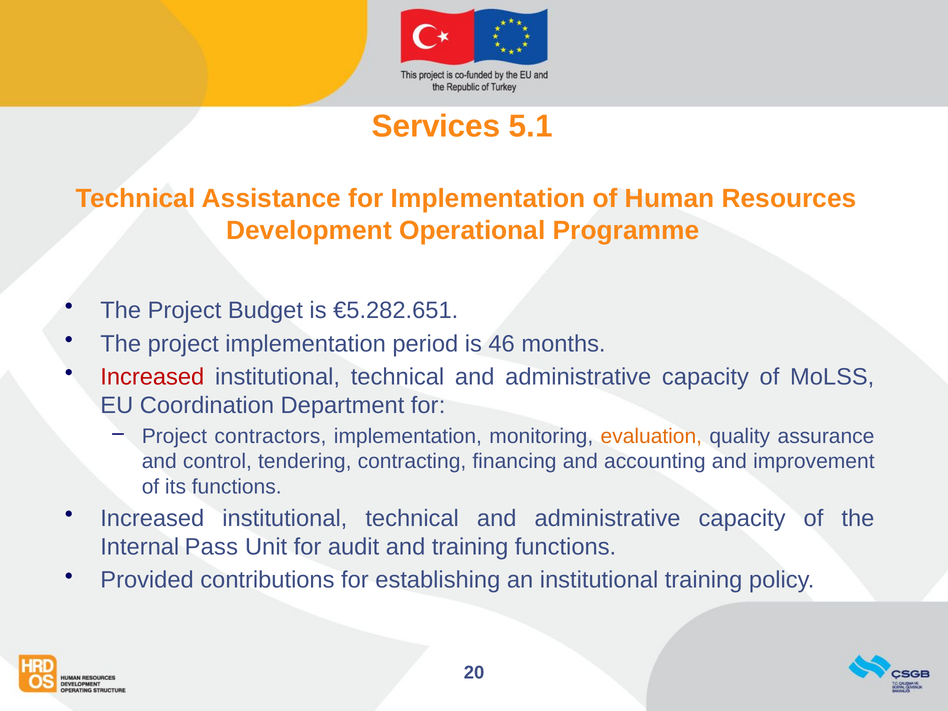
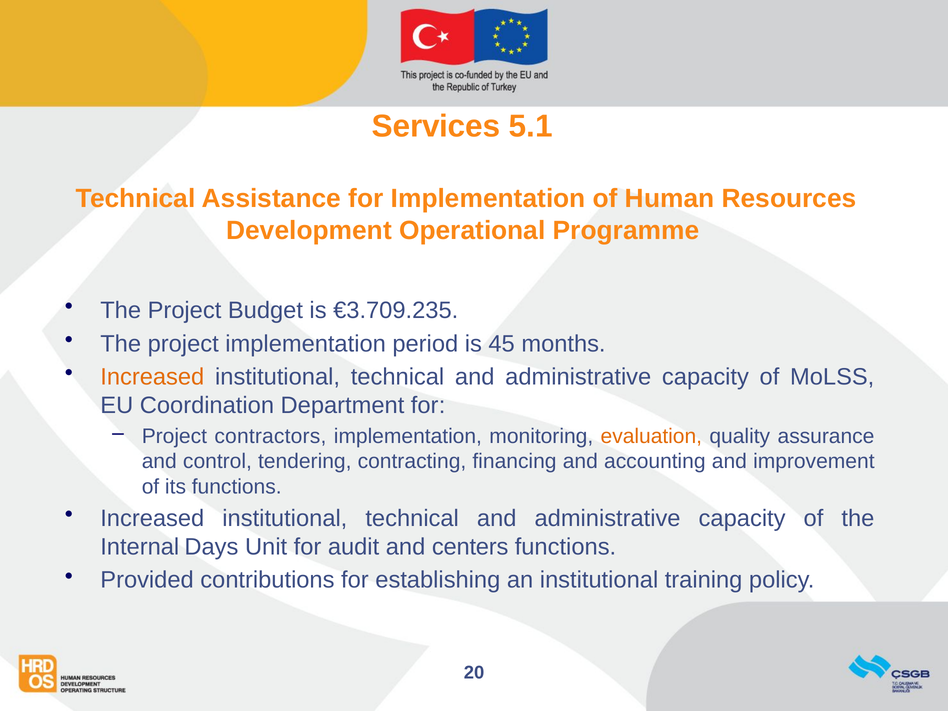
€5.282.651: €5.282.651 -> €3.709.235 (396, 311)
46: 46 -> 45 (502, 344)
Increased colour: red -> orange (152, 377)
Pass: Pass -> Days (211, 547)
and training: training -> centers (470, 547)
